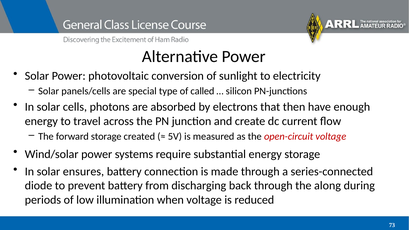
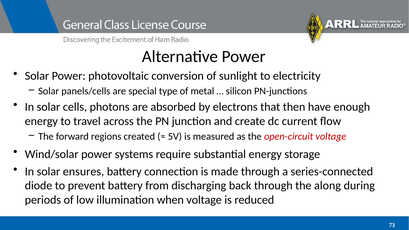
called: called -> metal (202, 91)
forward storage: storage -> regions (106, 137)
